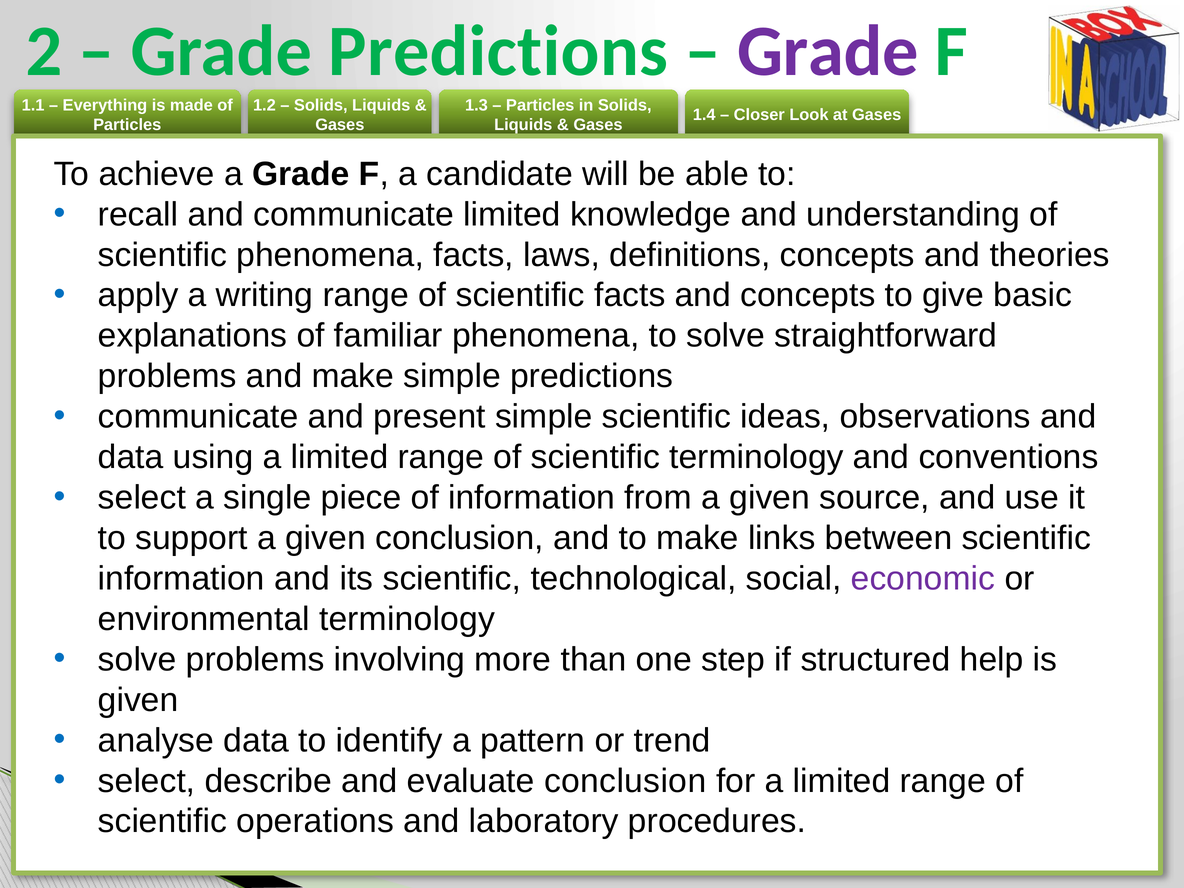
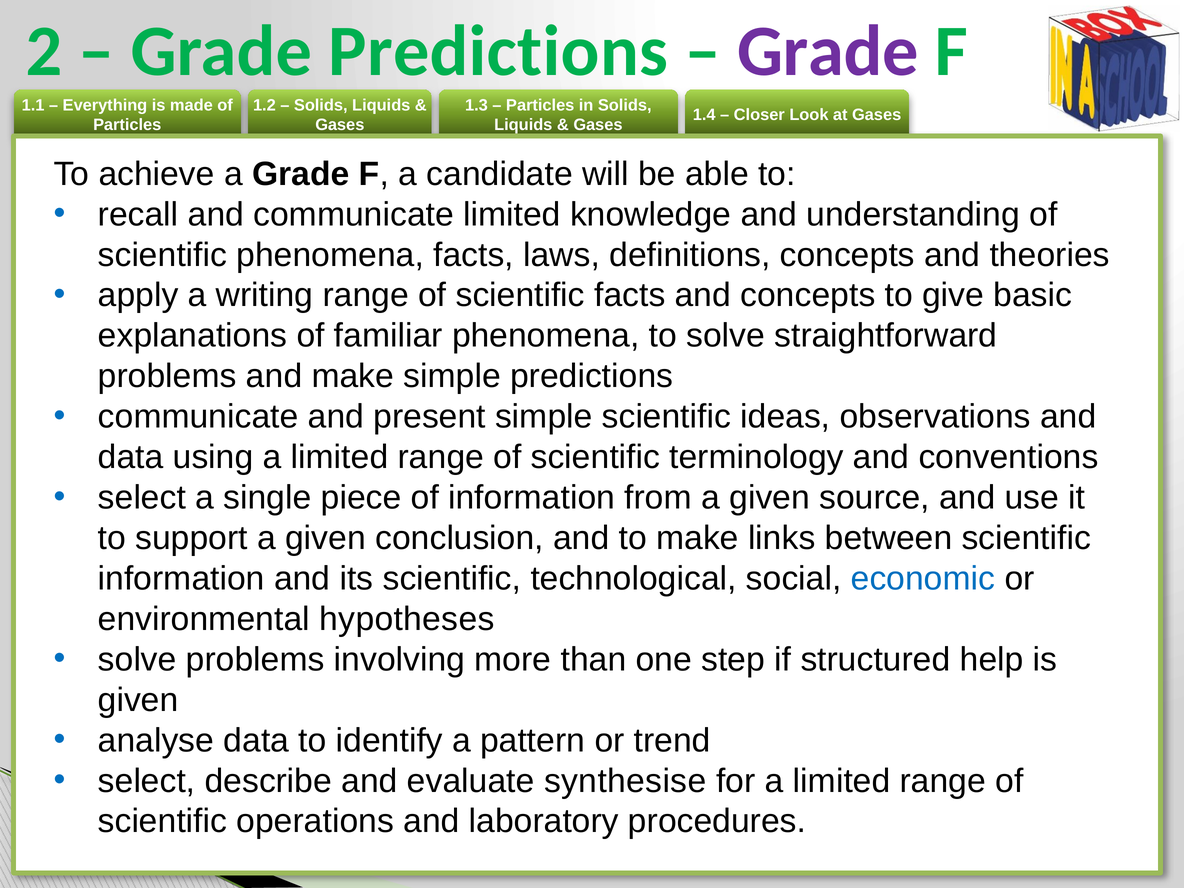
economic colour: purple -> blue (923, 579)
environmental terminology: terminology -> hypotheses (407, 619)
evaluate conclusion: conclusion -> synthesise (625, 781)
